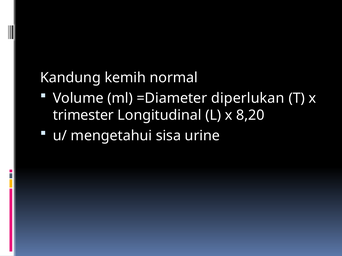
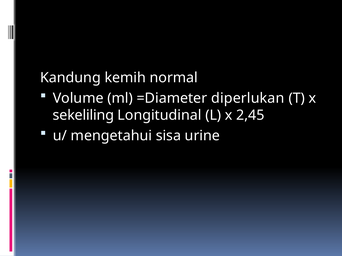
trimester: trimester -> sekeliling (83, 115)
8,20: 8,20 -> 2,45 (250, 115)
